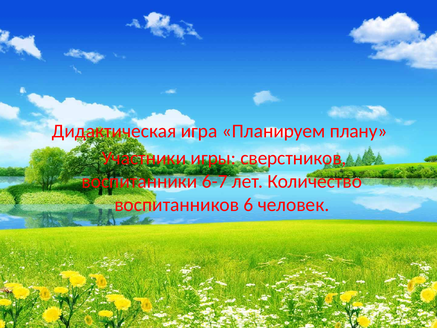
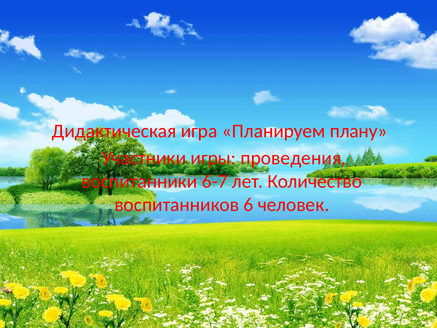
сверстников: сверстников -> проведения (293, 158)
